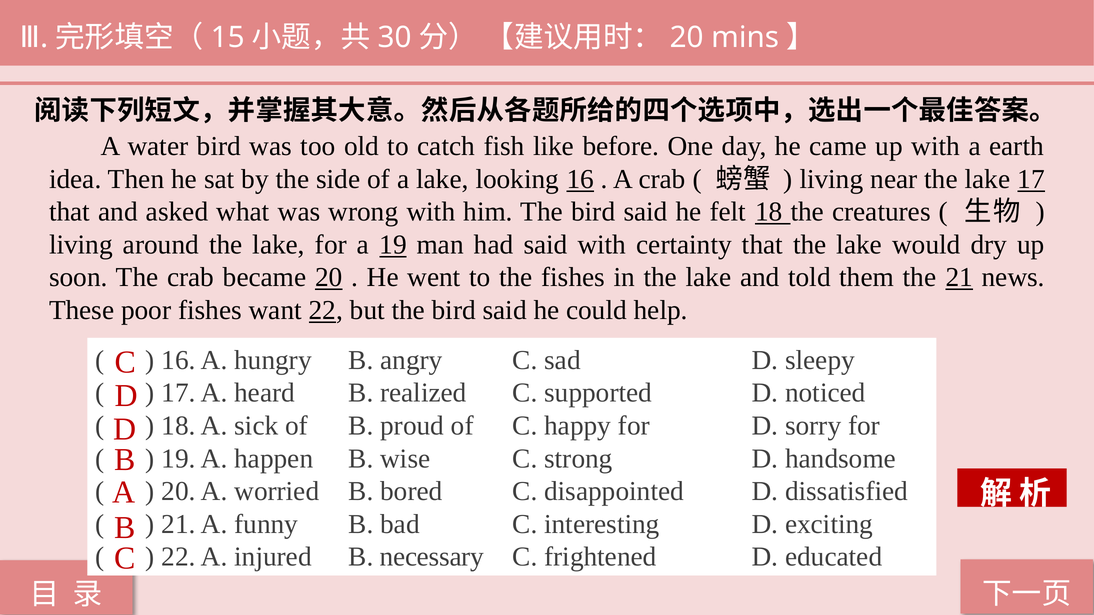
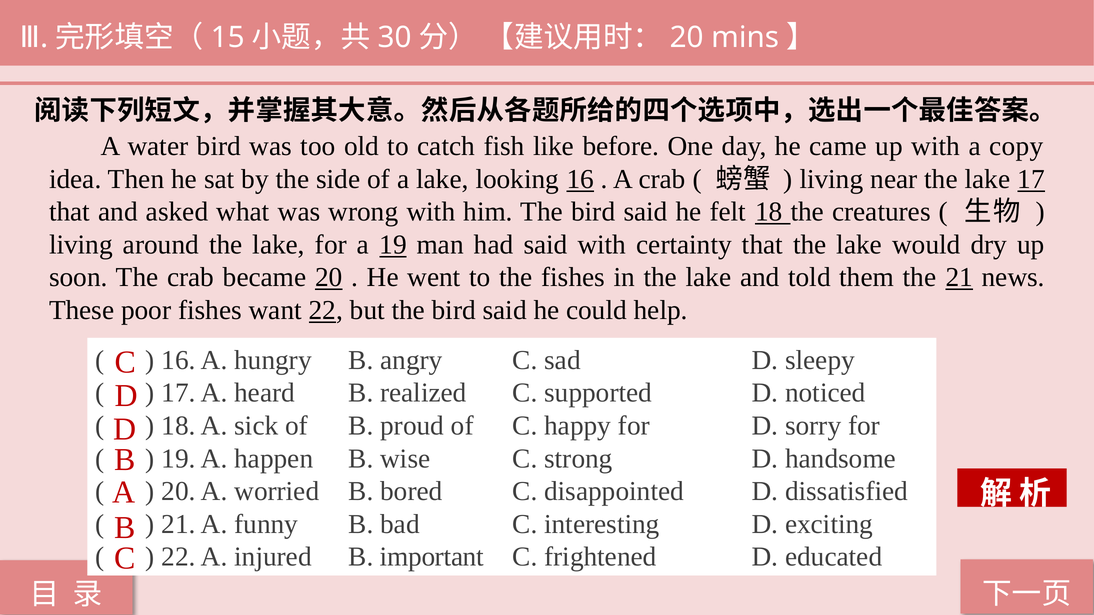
earth: earth -> copy (1016, 146)
necessary: necessary -> important (432, 557)
